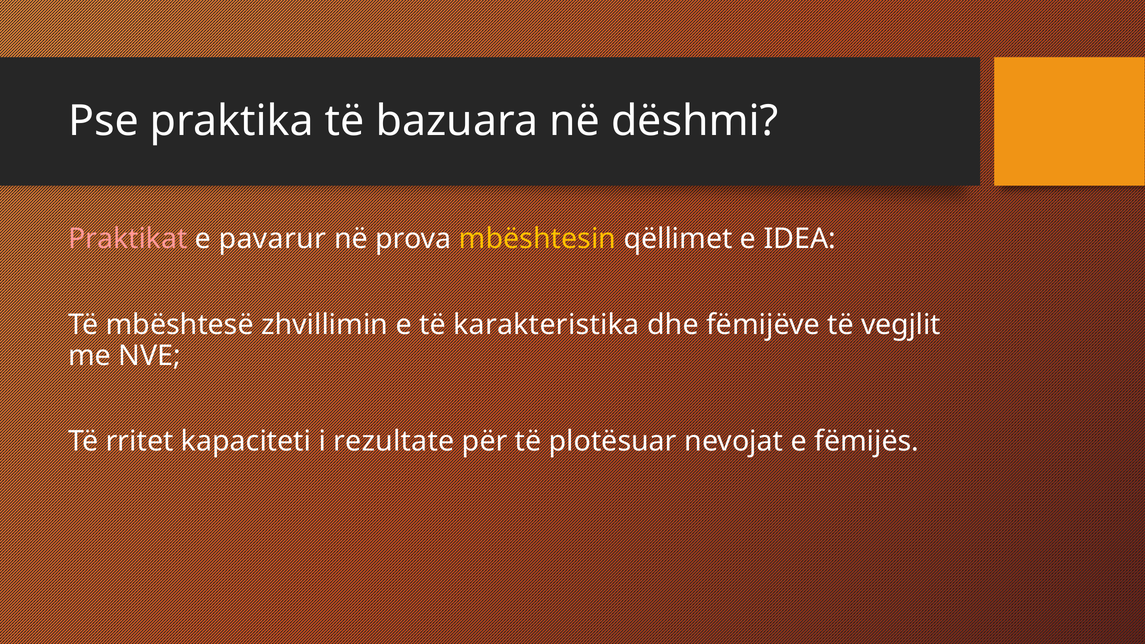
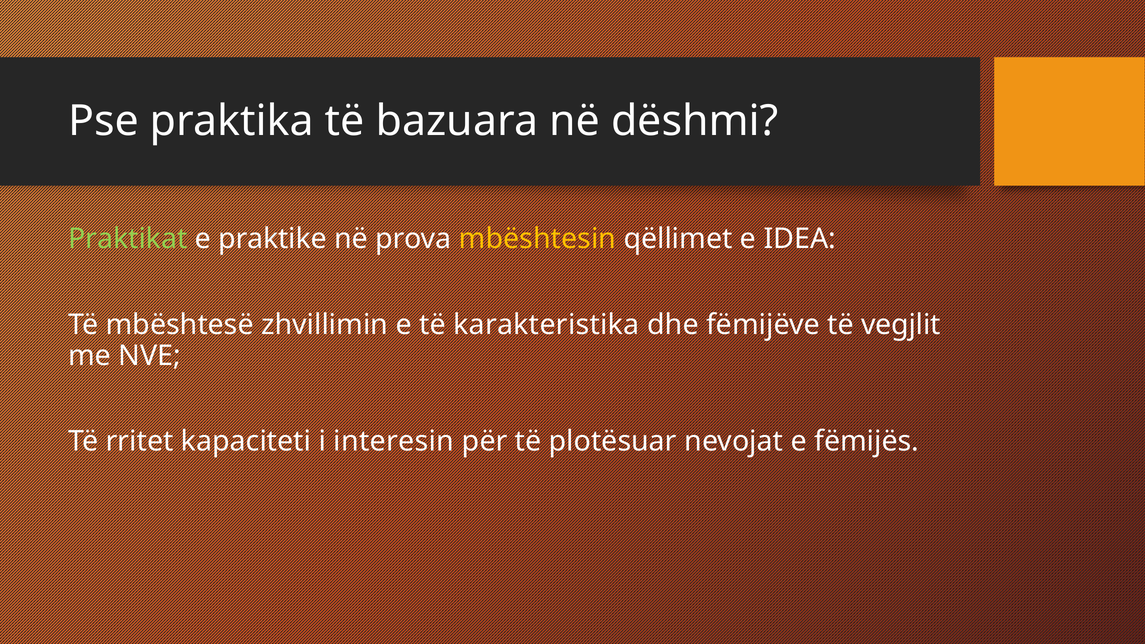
Praktikat colour: pink -> light green (128, 239)
pavarur: pavarur -> praktike (273, 239)
rezultate: rezultate -> interesin (394, 441)
